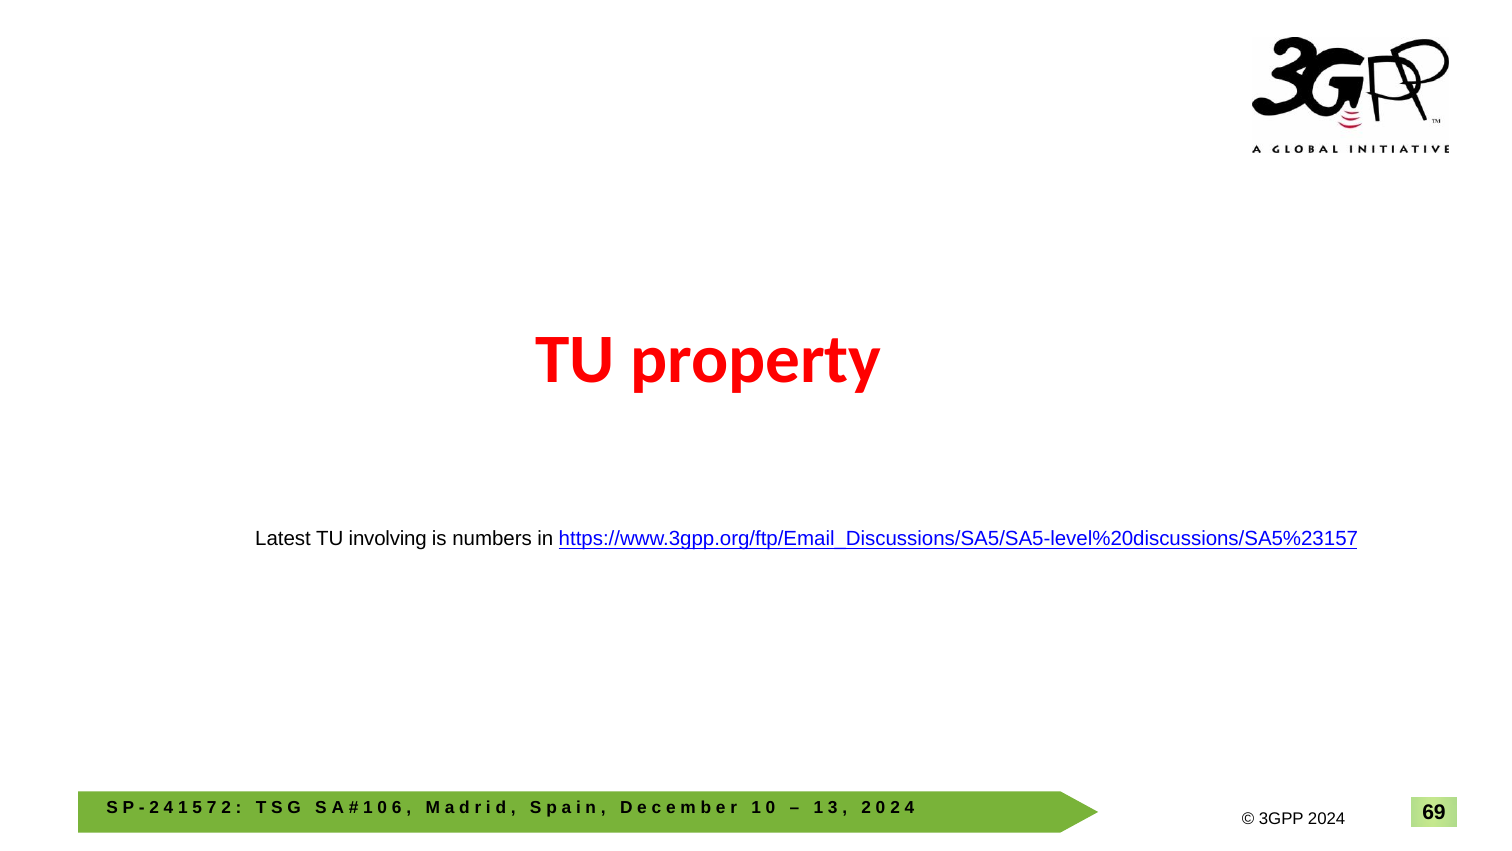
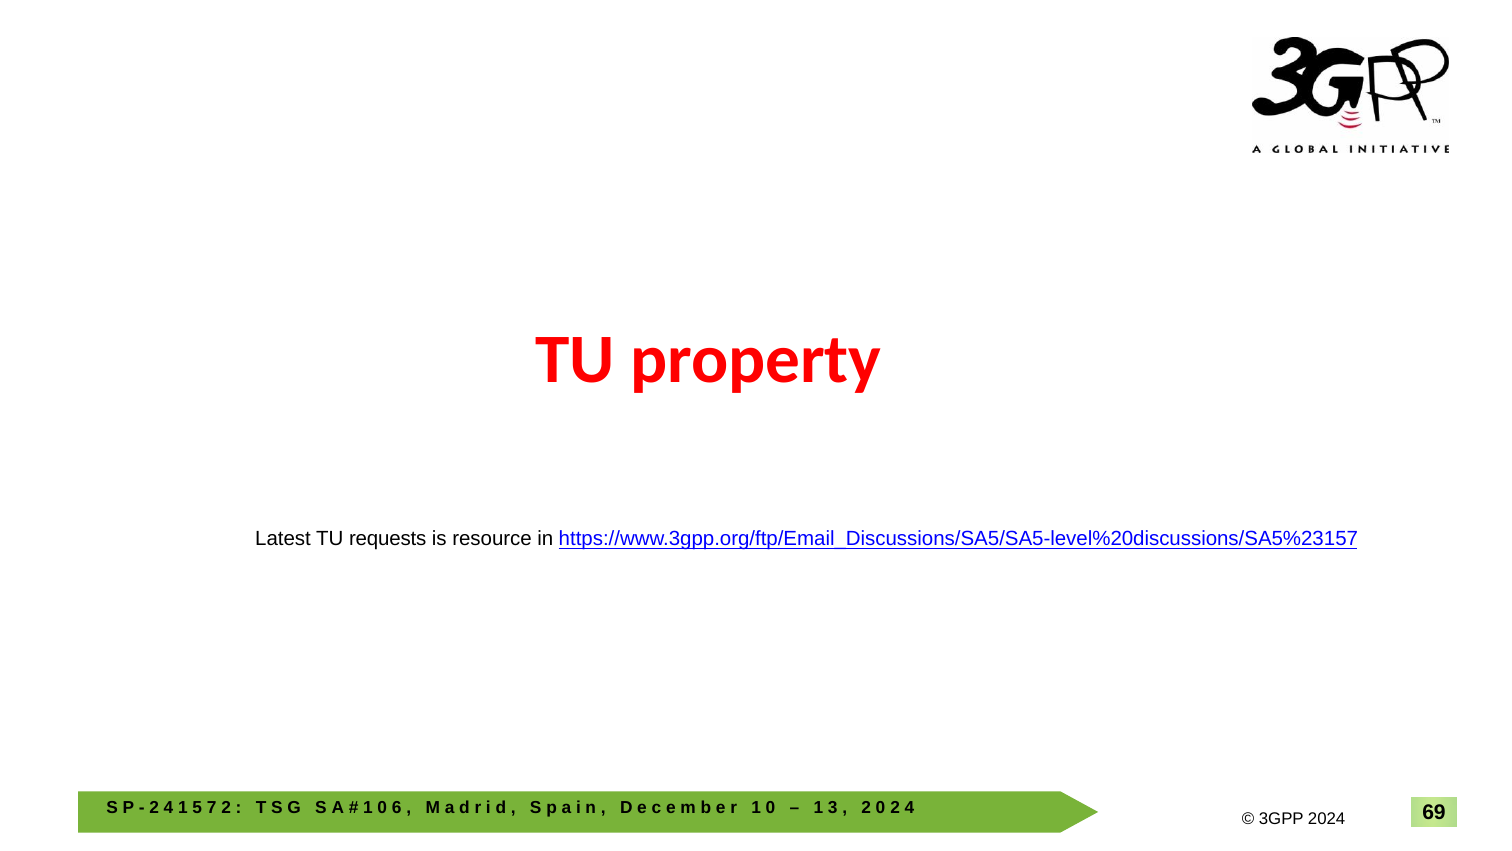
involving: involving -> requests (388, 539)
numbers: numbers -> resource (492, 539)
